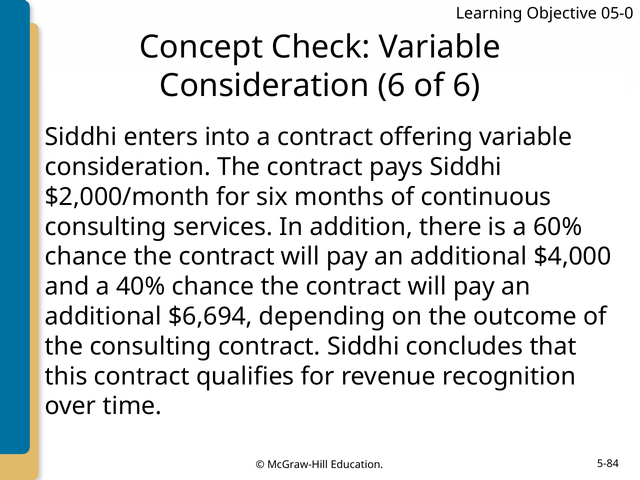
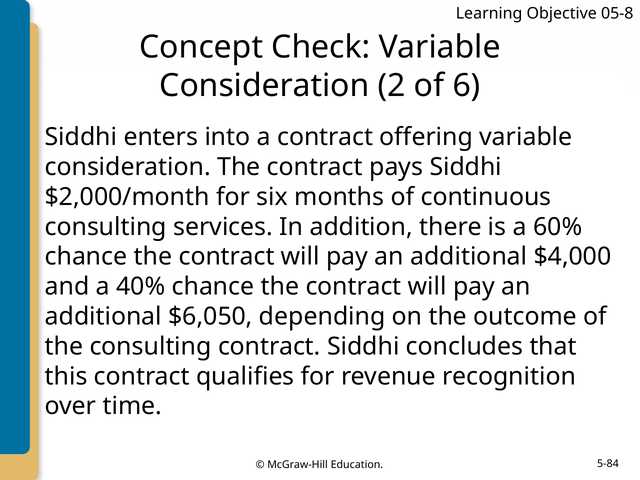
05-0: 05-0 -> 05-8 (617, 14)
Consideration 6: 6 -> 2 (392, 85)
$6,694: $6,694 -> $6,050 (210, 317)
